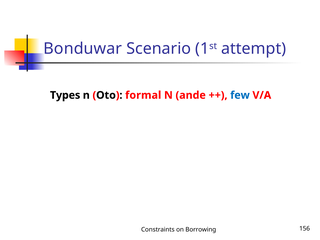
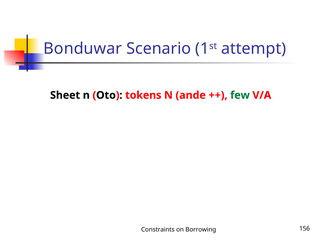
Types: Types -> Sheet (65, 95)
formal: formal -> tokens (143, 95)
few colour: blue -> green (240, 95)
